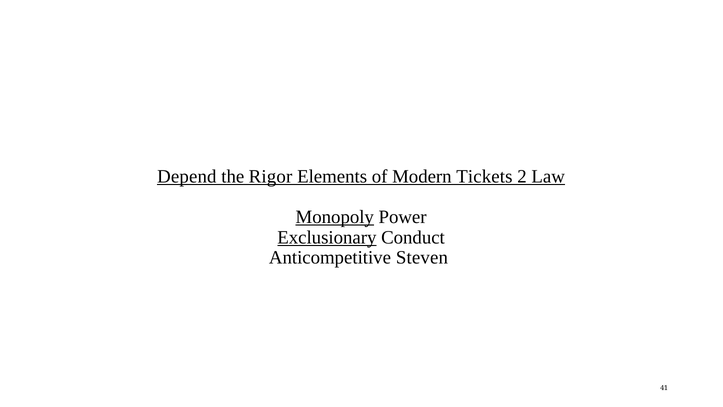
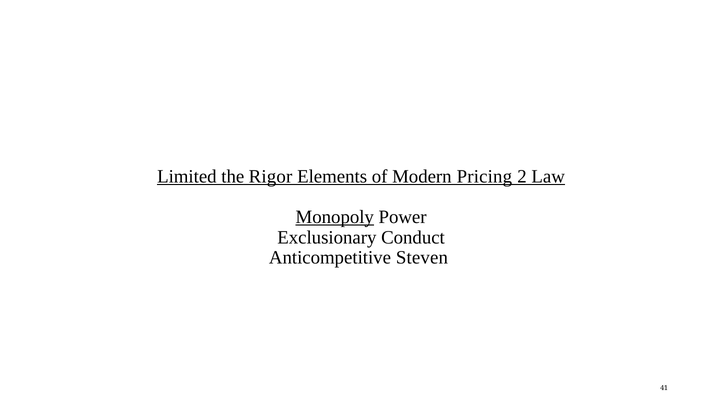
Depend: Depend -> Limited (187, 176)
Tickets: Tickets -> Pricing (484, 176)
Exclusionary underline: present -> none (327, 237)
